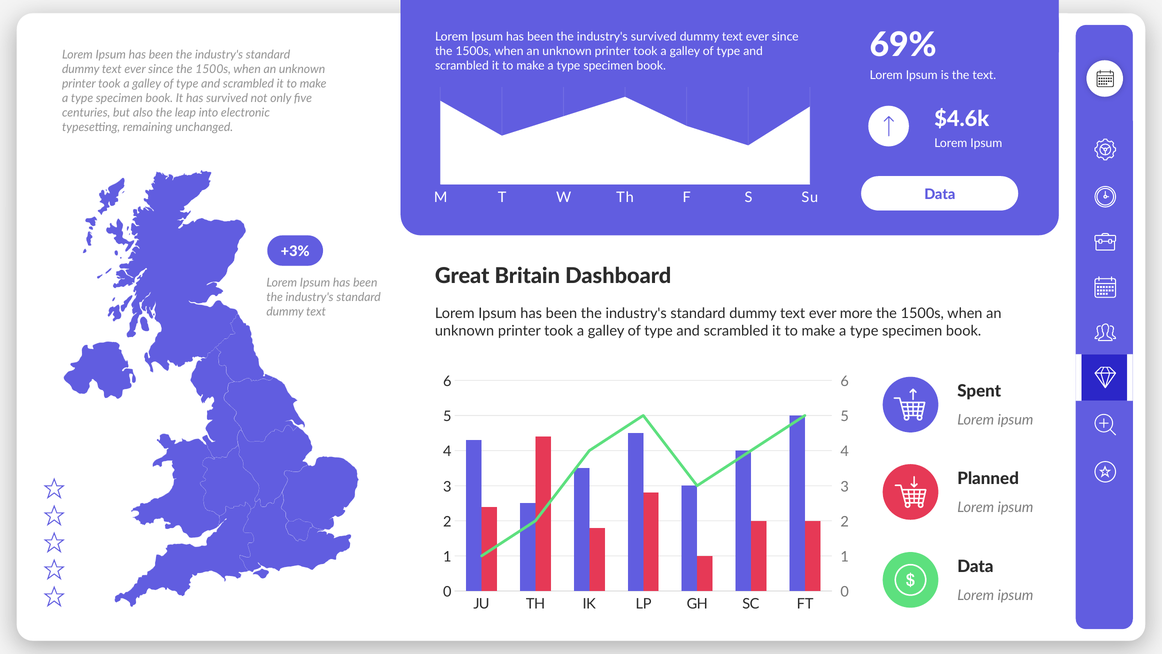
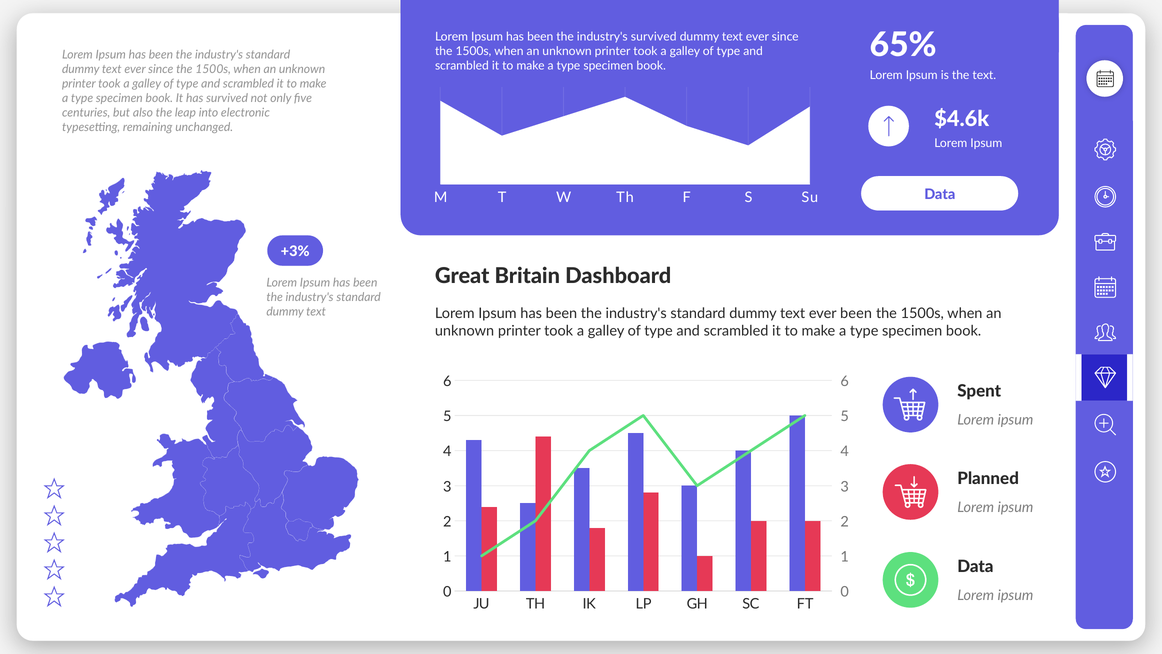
69%: 69% -> 65% (903, 45)
ever more: more -> been (856, 313)
